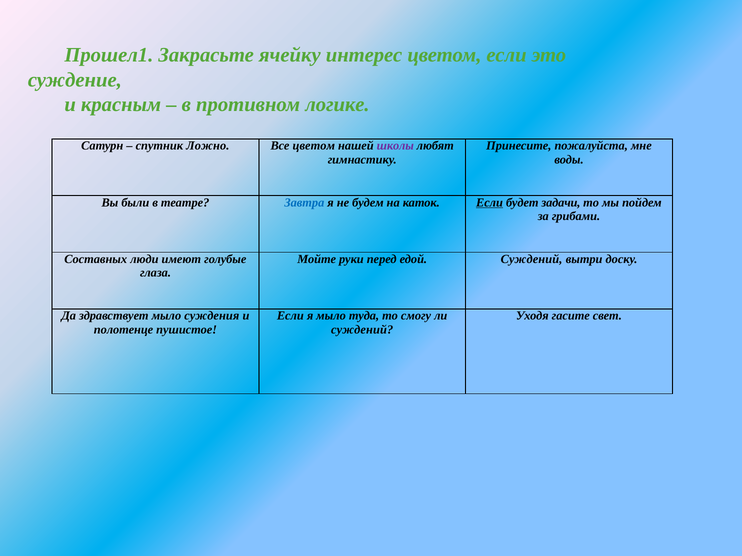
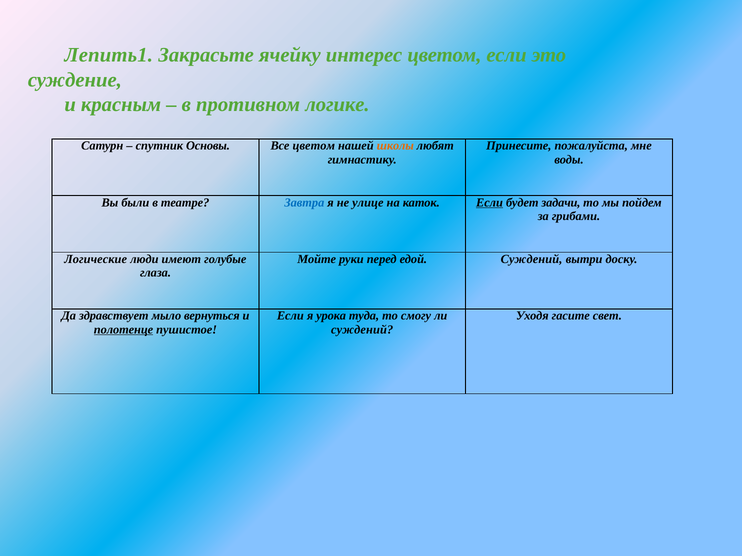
Прошел1: Прошел1 -> Лепить1 (109, 55)
Ложно: Ложно -> Основы (208, 146)
школы colour: purple -> orange (395, 146)
будем: будем -> улице (368, 203)
Составных: Составных -> Логические (96, 259)
суждения: суждения -> вернуться (212, 316)
я мыло: мыло -> урока (331, 316)
полотенце underline: none -> present (124, 330)
